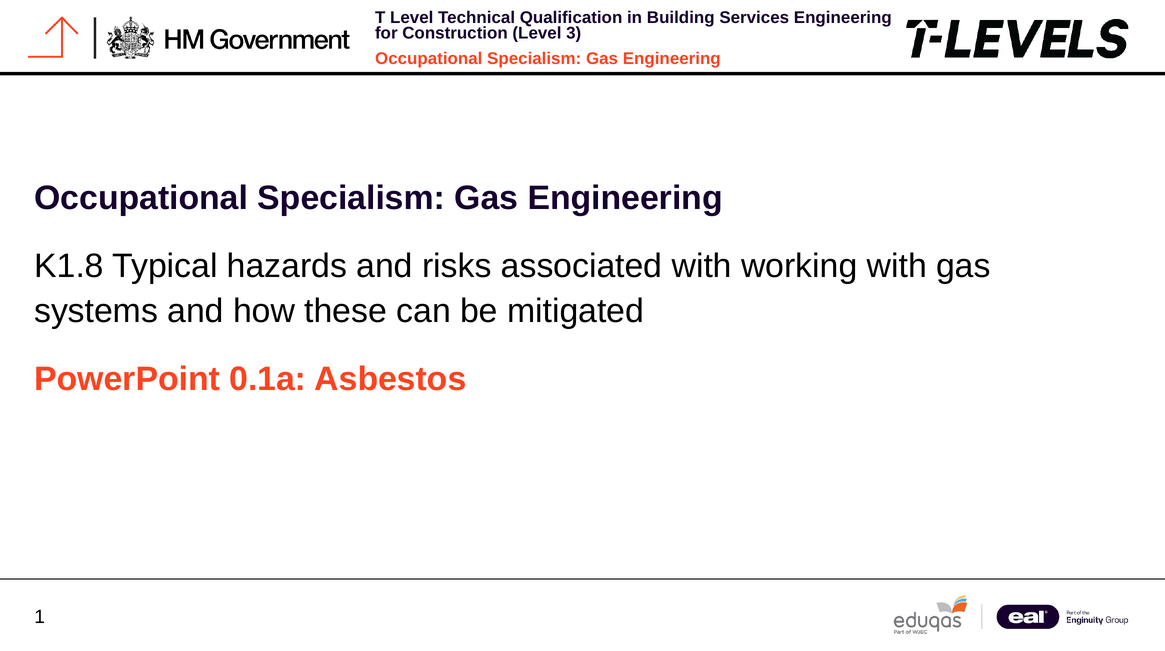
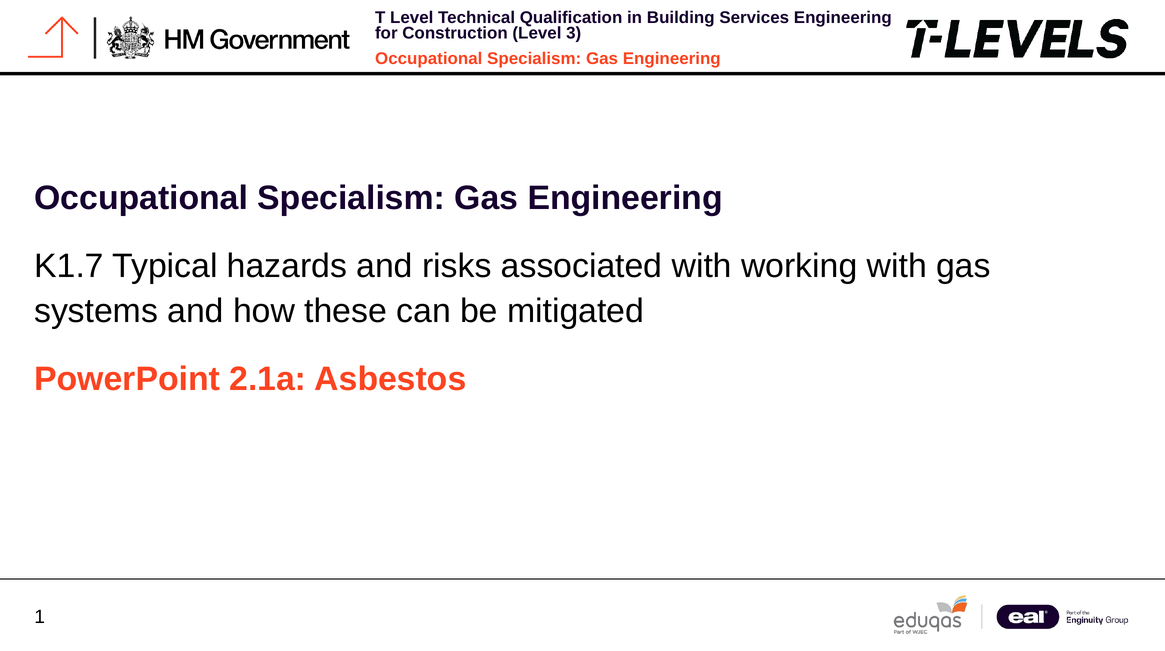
K1.8: K1.8 -> K1.7 (69, 266)
0.1a: 0.1a -> 2.1a (268, 379)
